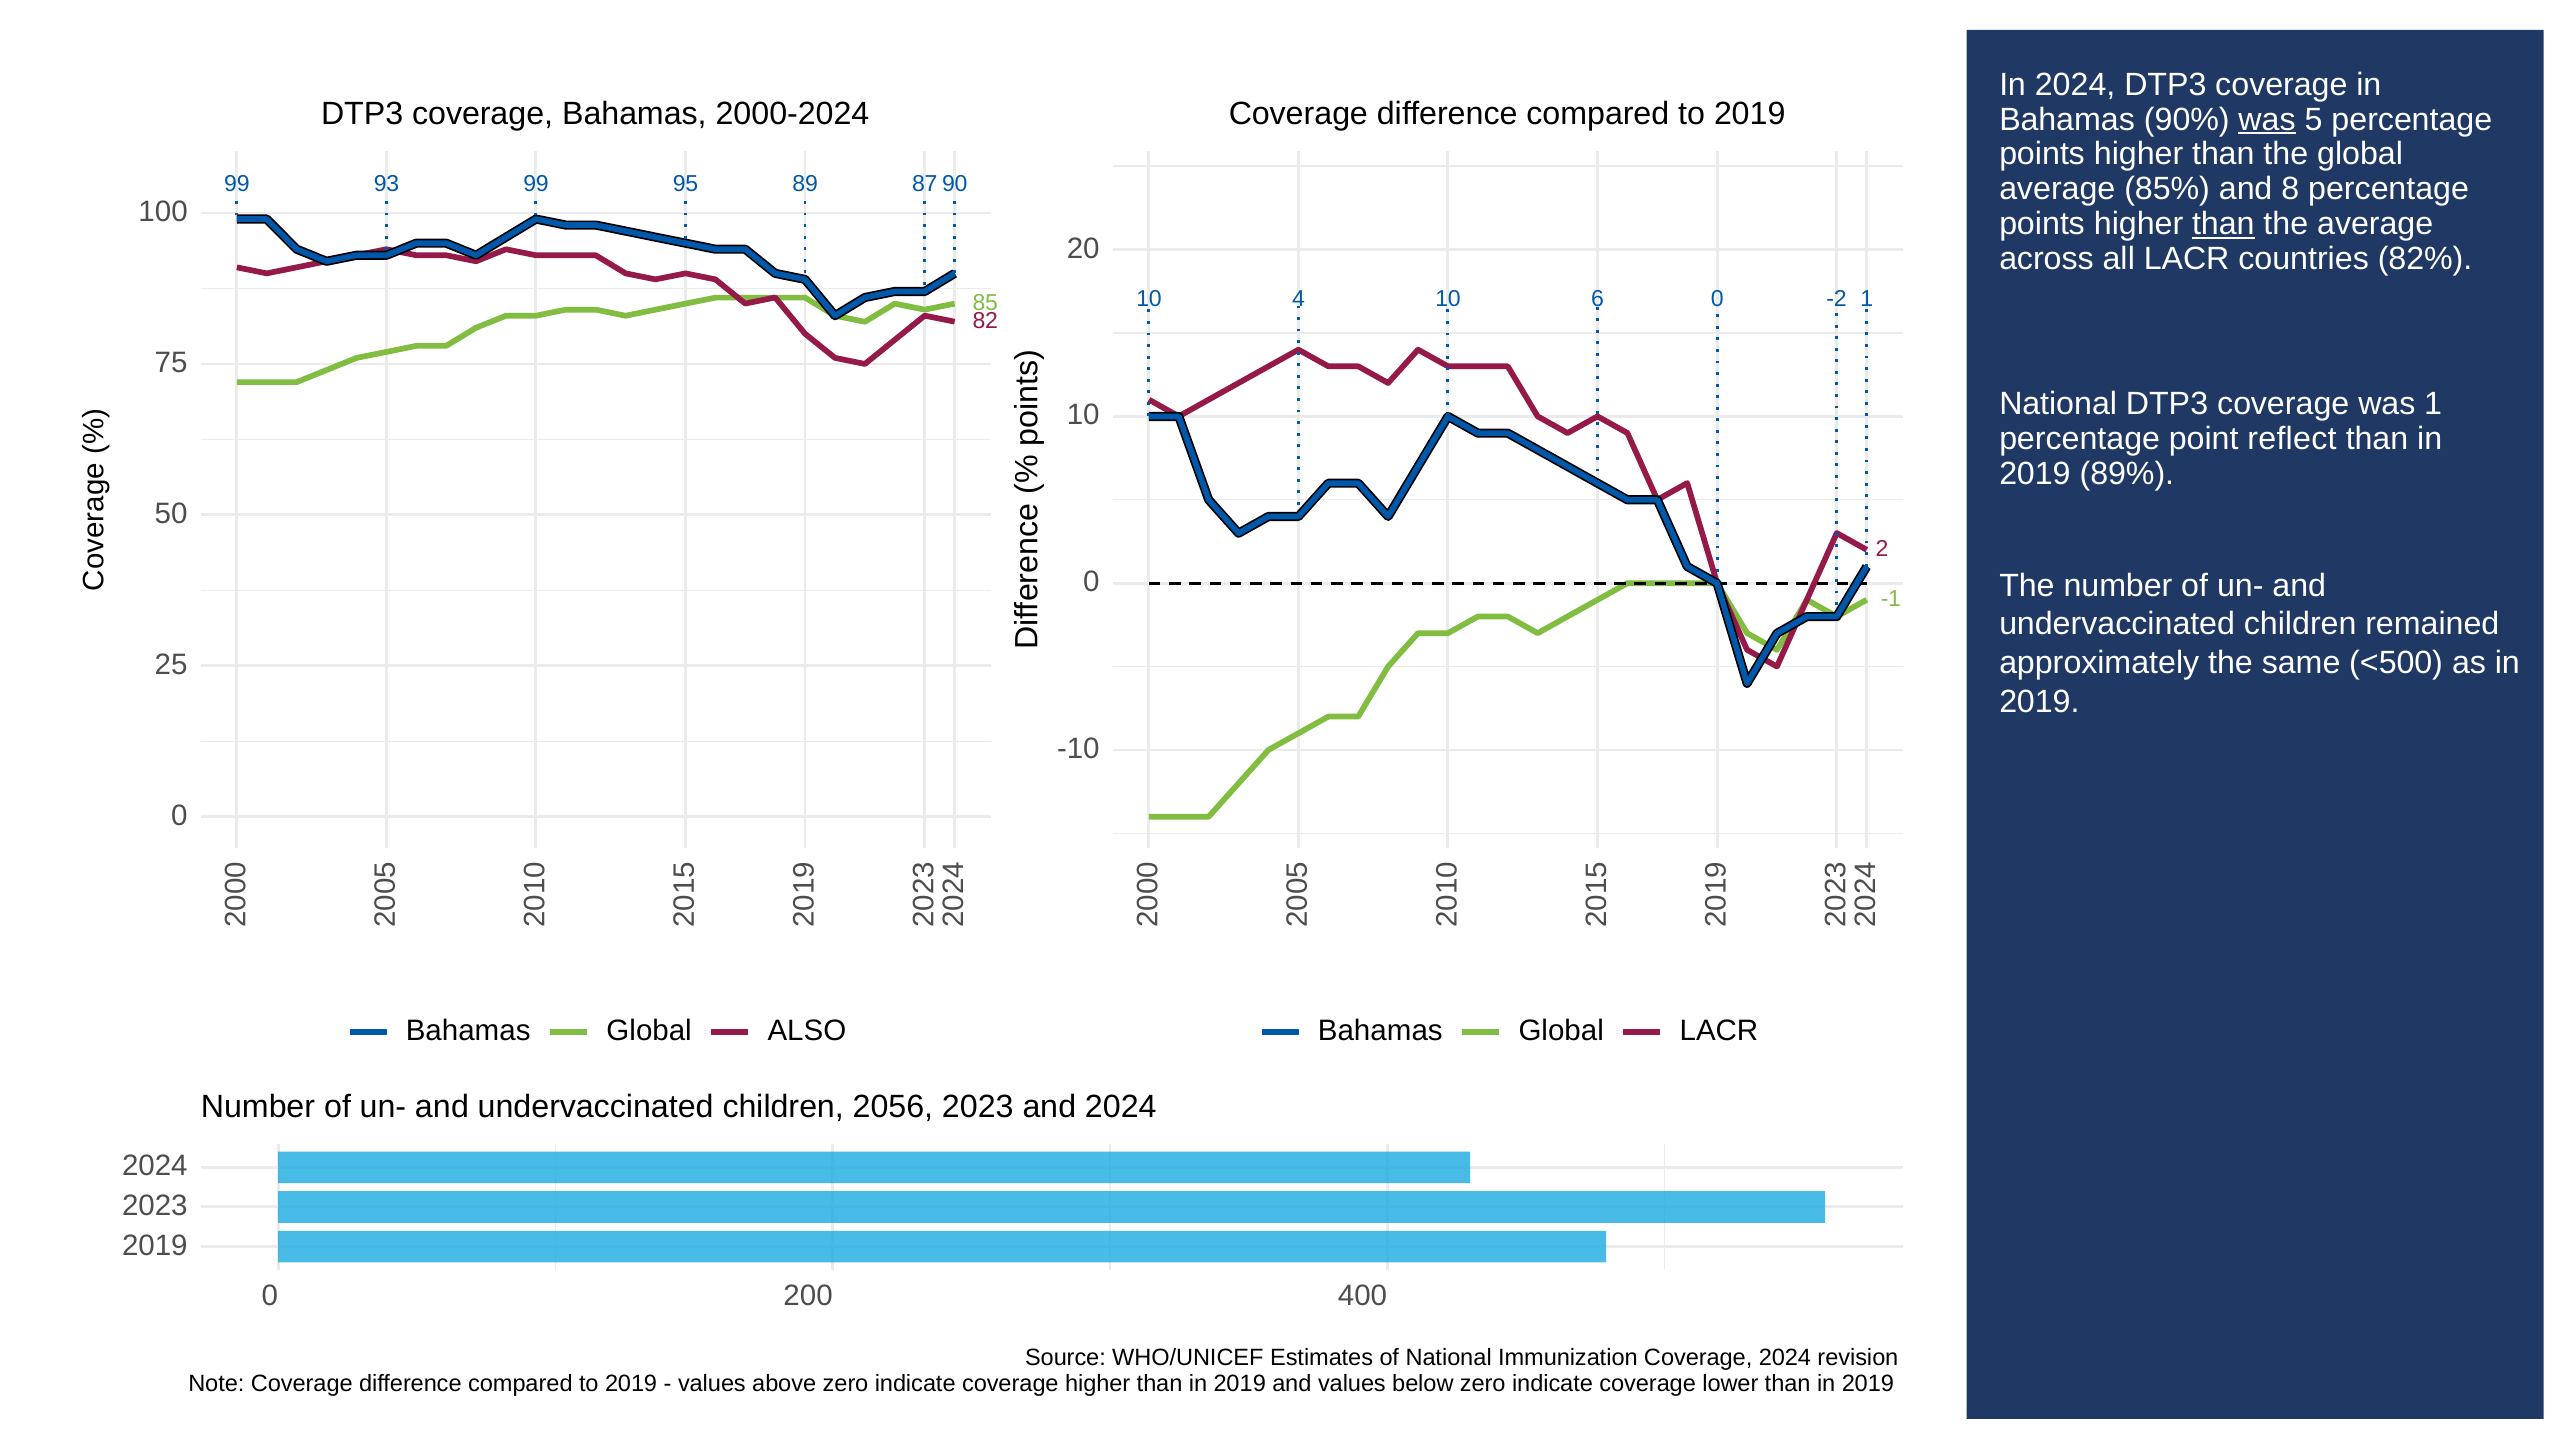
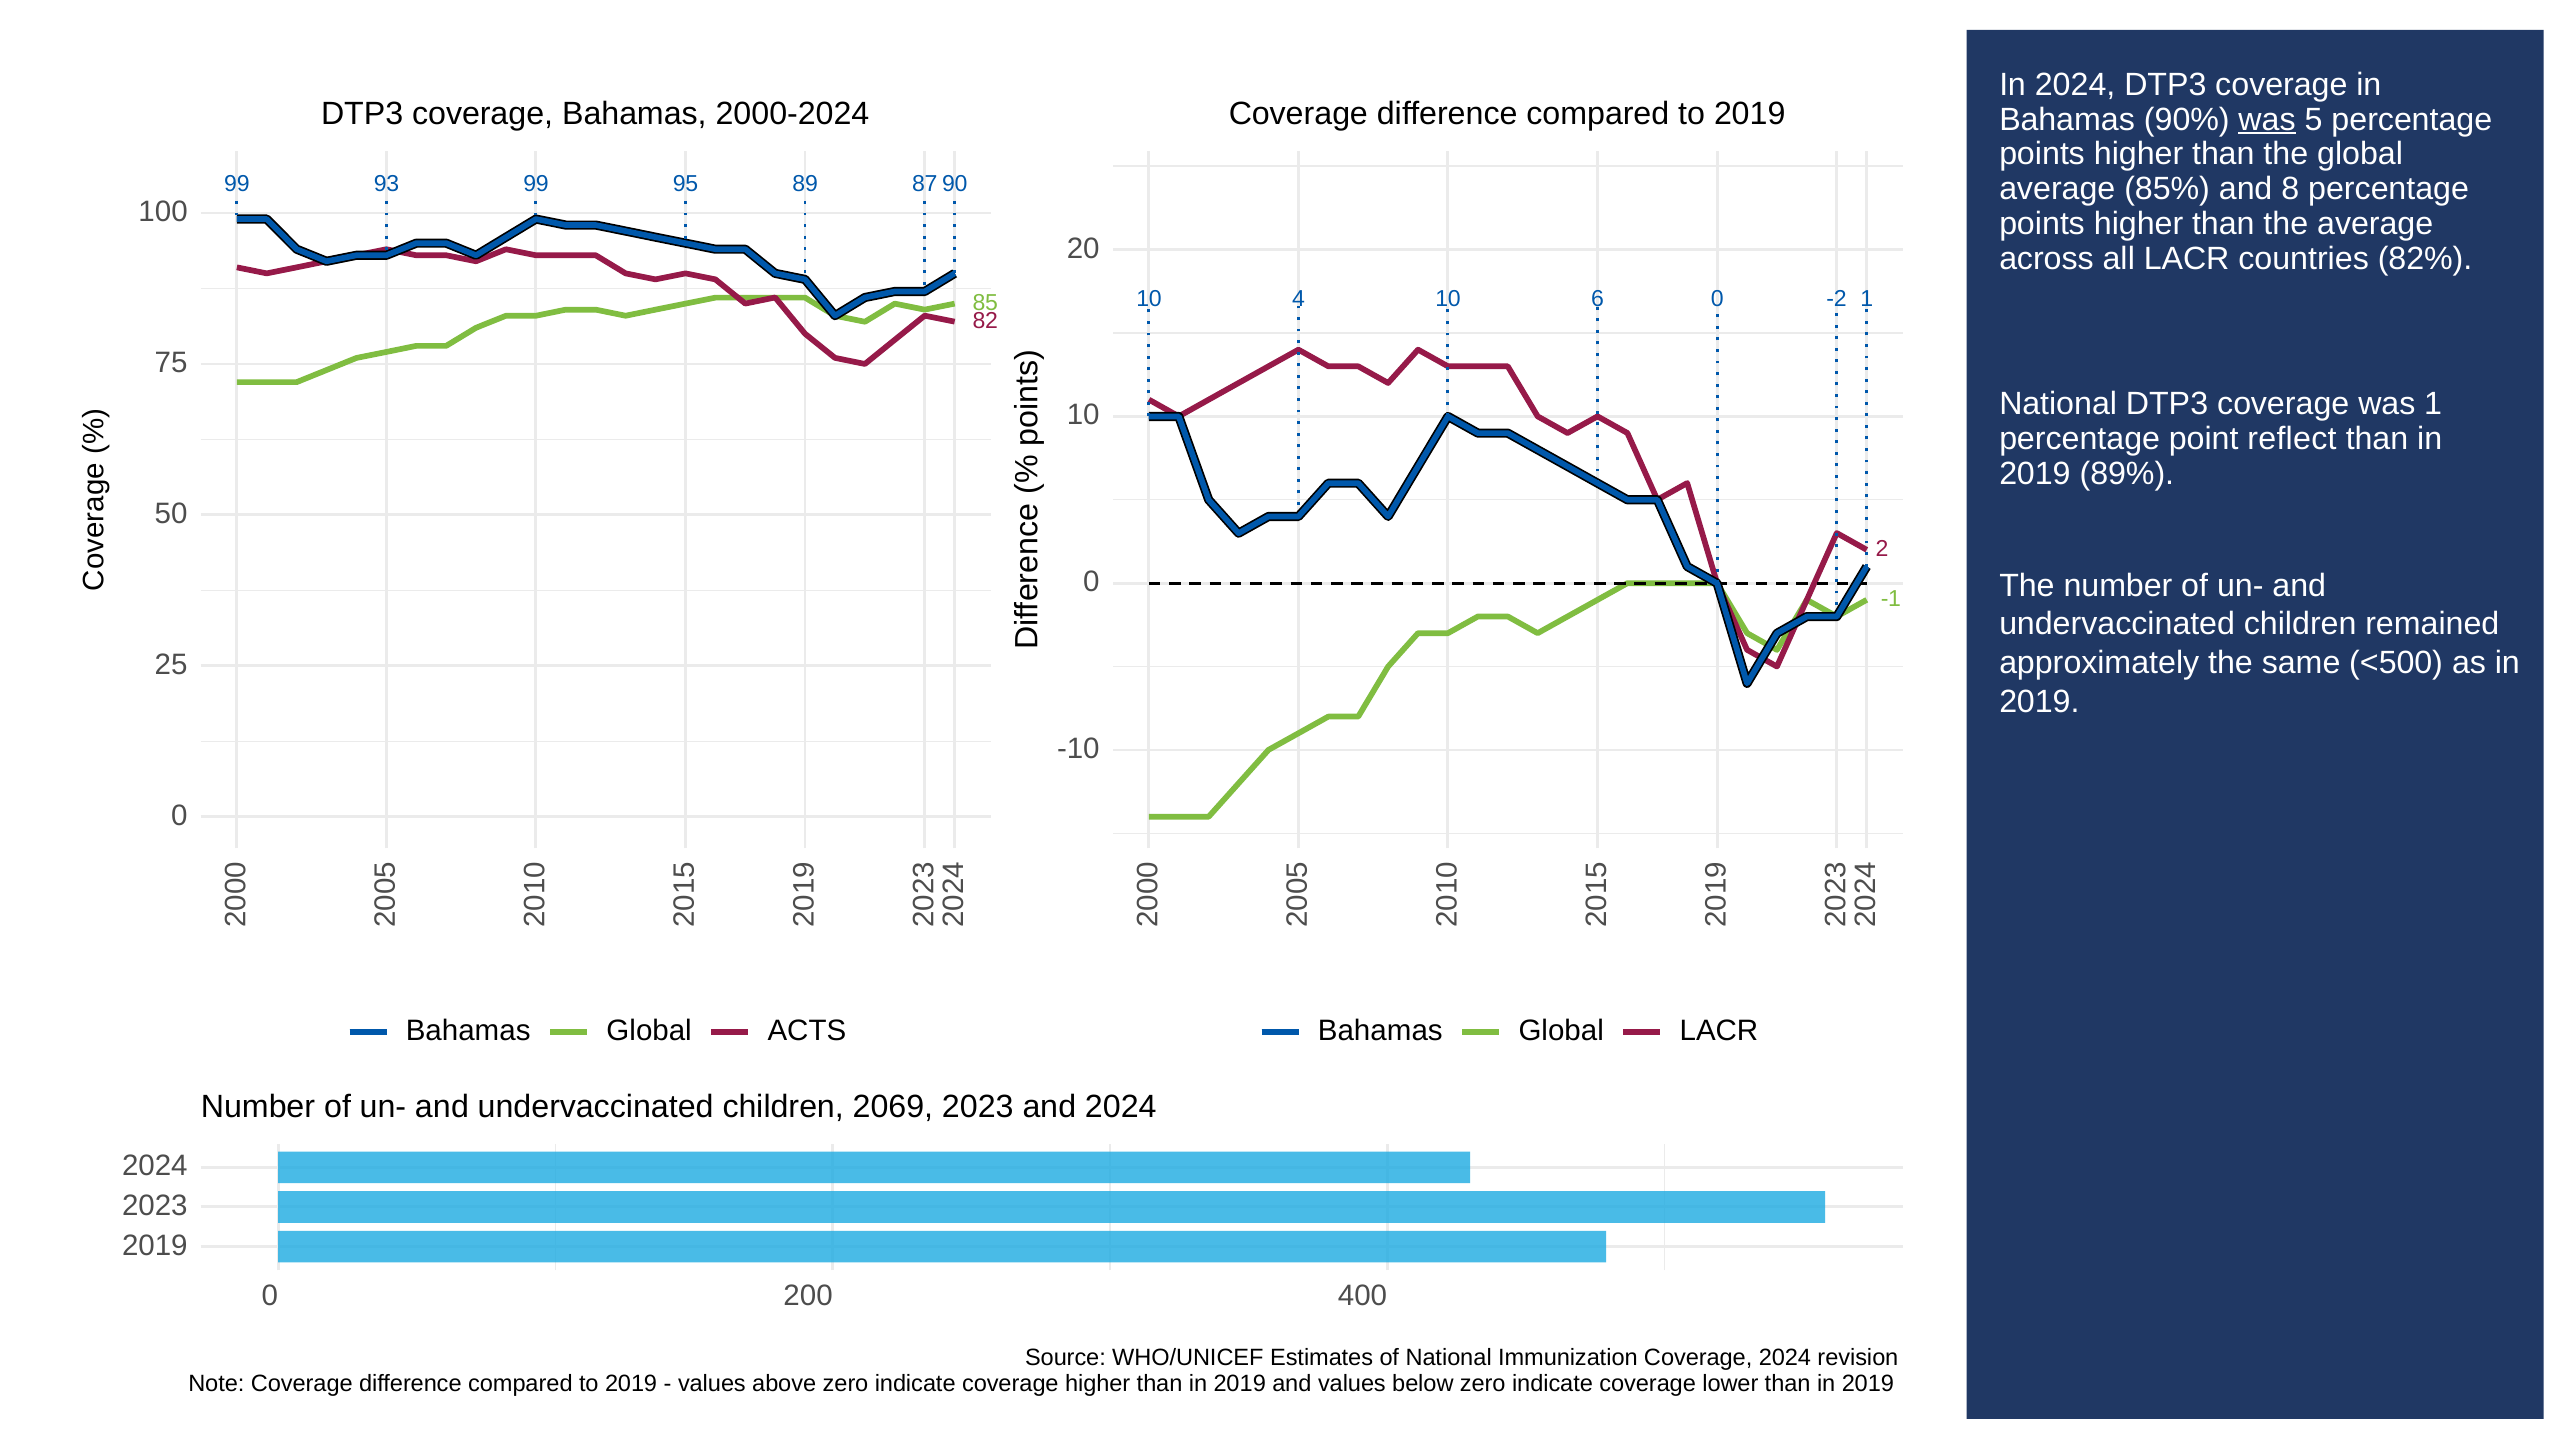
than underline: present -> none (2223, 224)
ALSO: ALSO -> ACTS (807, 1030)
2056: 2056 -> 2069 (893, 1107)
